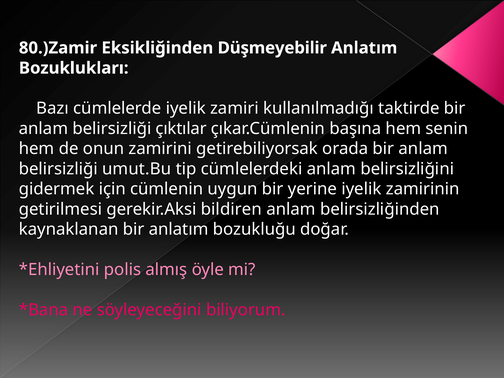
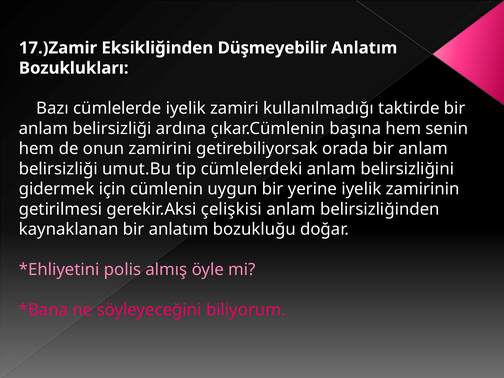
80.)Zamir: 80.)Zamir -> 17.)Zamir (58, 48)
çıktılar: çıktılar -> ardına (181, 129)
bildiren: bildiren -> çelişkisi (231, 209)
